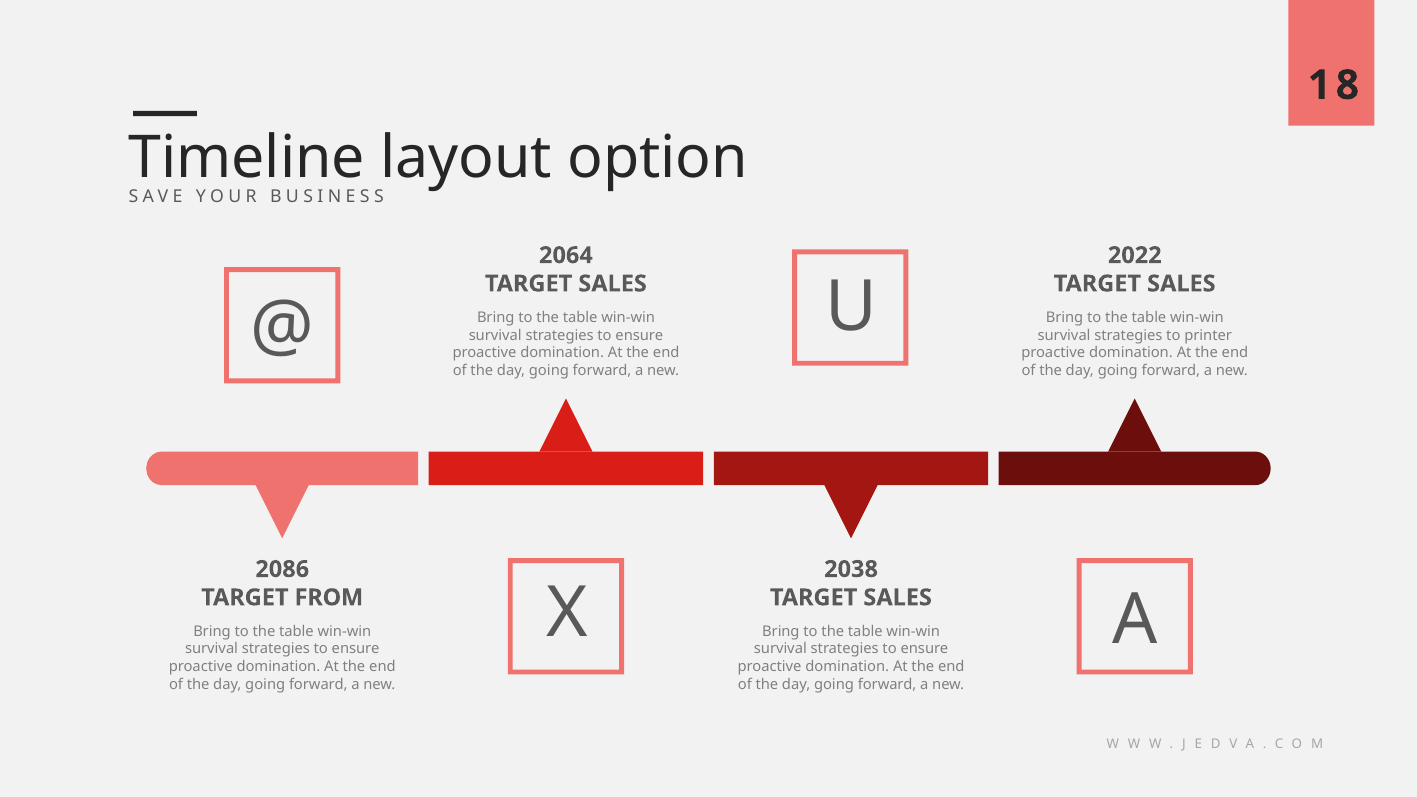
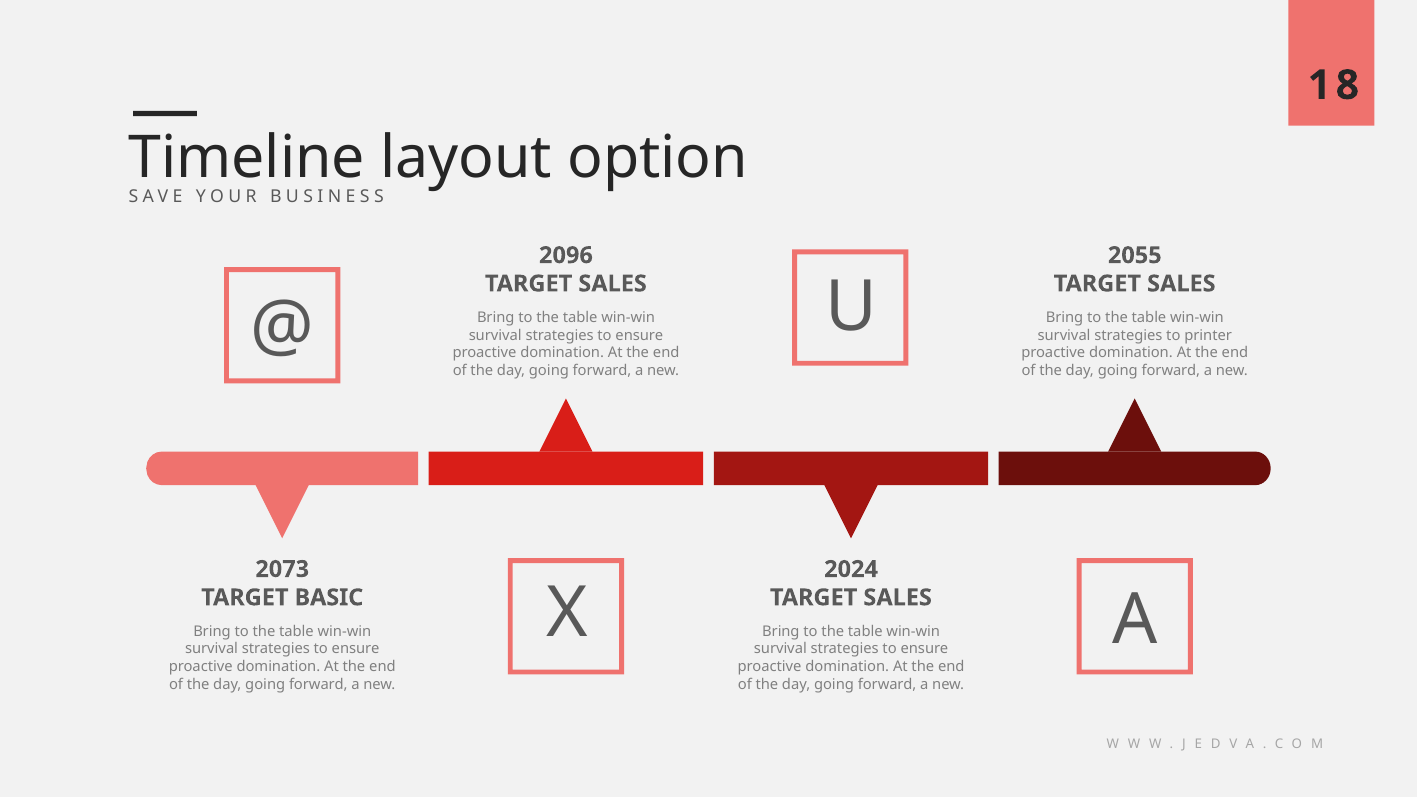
2064: 2064 -> 2096 (566, 255)
2022: 2022 -> 2055 (1135, 255)
2086: 2086 -> 2073 (282, 569)
2038: 2038 -> 2024 (851, 569)
FROM: FROM -> BASIC (329, 598)
